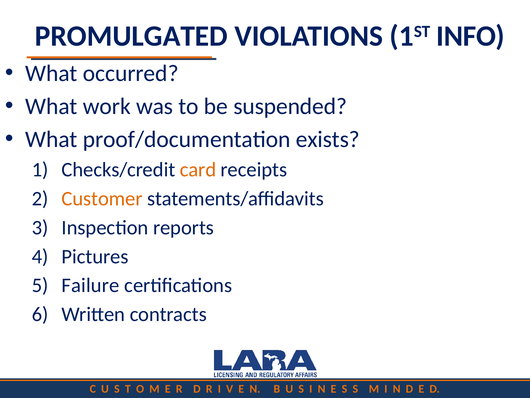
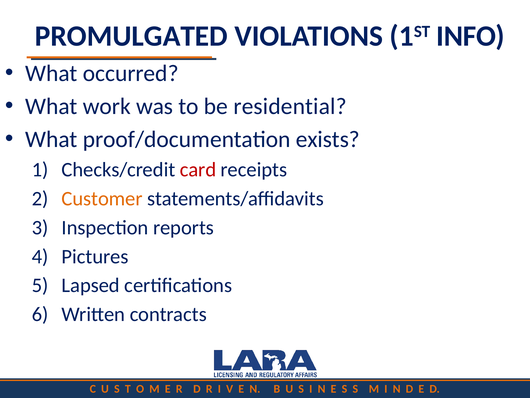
suspended: suspended -> residential (290, 106)
card colour: orange -> red (198, 170)
Failure: Failure -> Lapsed (91, 285)
